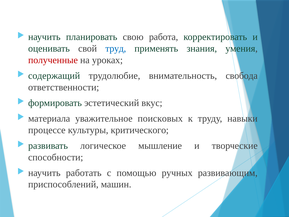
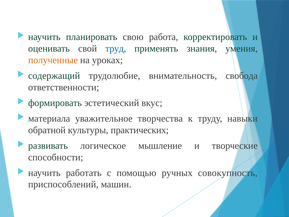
полученные colour: red -> orange (53, 60)
поисковых: поисковых -> творчества (160, 118)
процессе: процессе -> обратной (47, 130)
критического: критического -> практических (140, 130)
развивающим: развивающим -> совокупность (228, 173)
